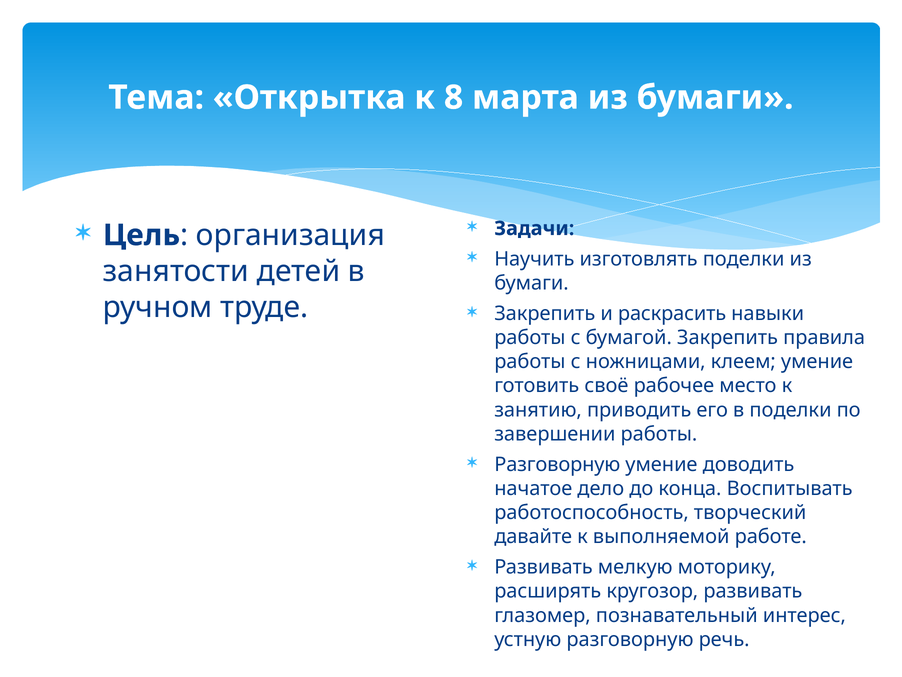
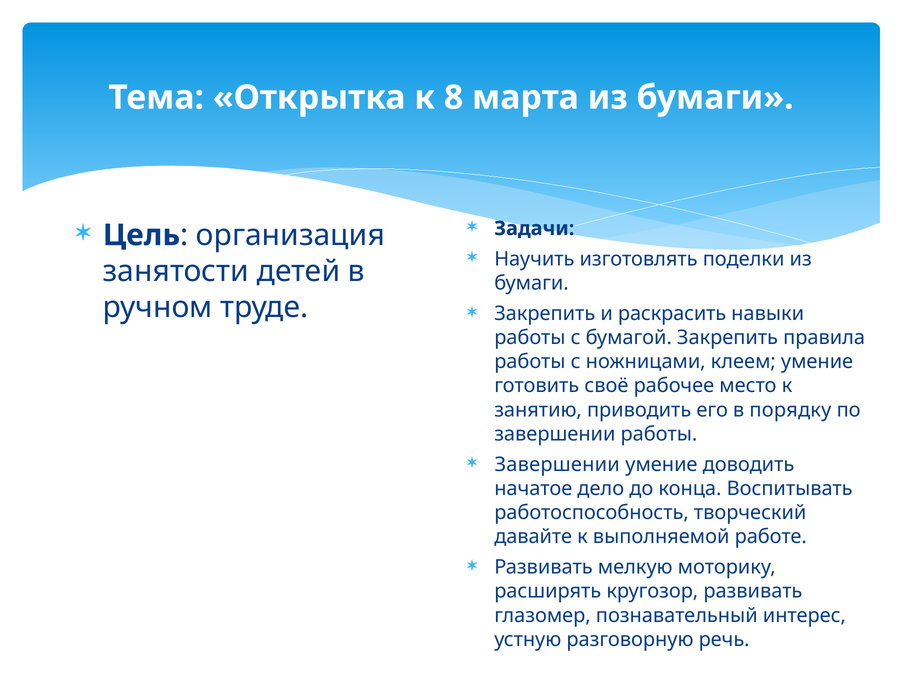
в поделки: поделки -> порядку (790, 410)
Разговорную: Разговорную -> Завершении (557, 464)
